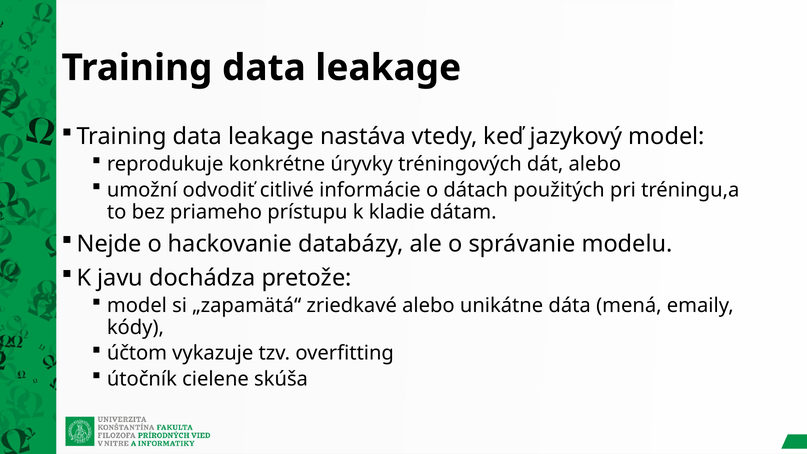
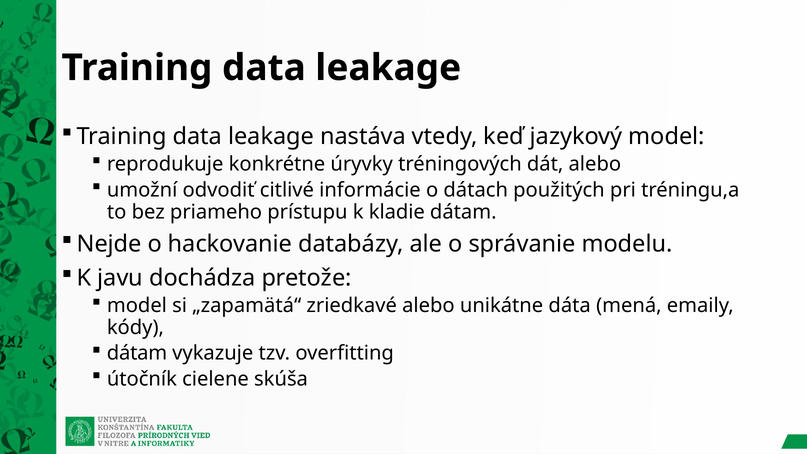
účtom: účtom -> dátam (137, 353)
